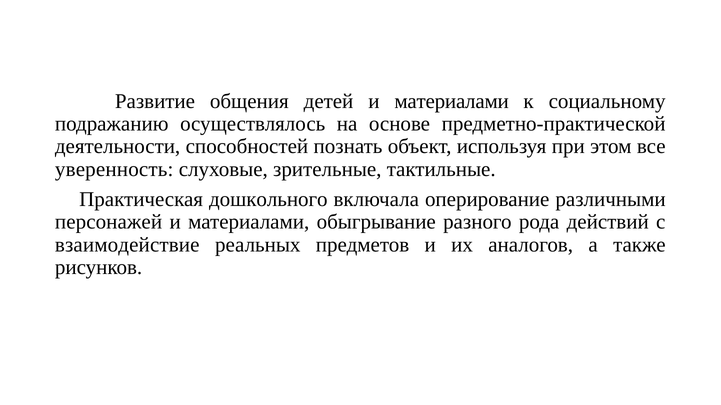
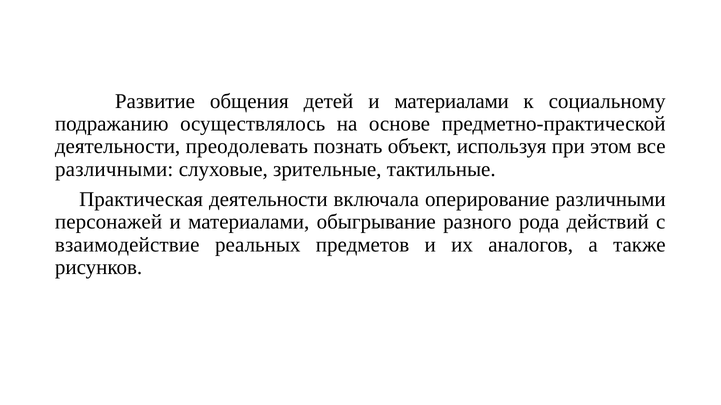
способностей: способностей -> преодолевать (247, 147)
уверенность: уверенность -> различными (114, 169)
Практическая дошкольного: дошкольного -> деятельности (268, 200)
